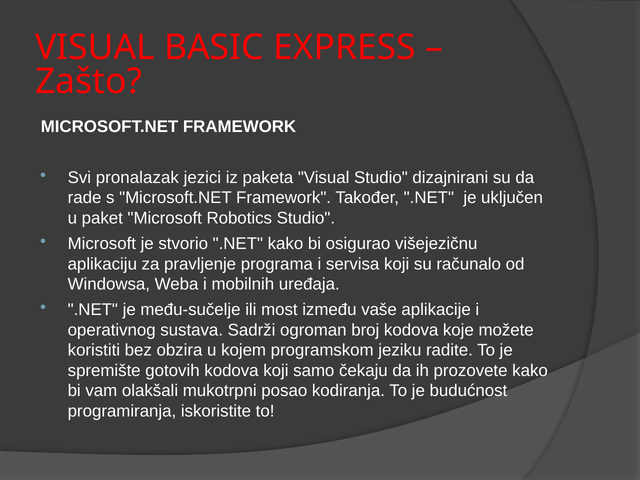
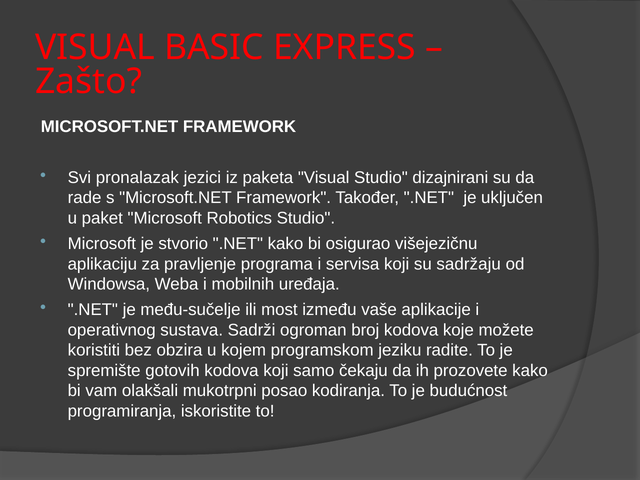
računalo: računalo -> sadržaju (469, 264)
